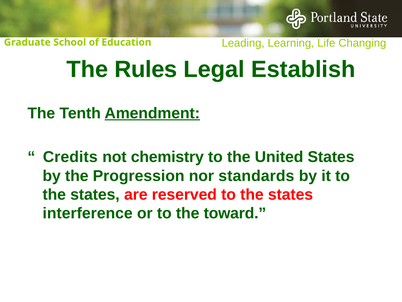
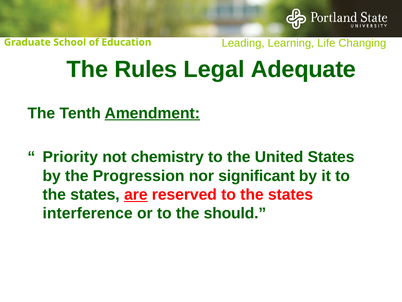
Establish: Establish -> Adequate (303, 69)
Credits: Credits -> Priority (70, 157)
standards: standards -> significant (257, 176)
are underline: none -> present (136, 194)
toward: toward -> should (235, 213)
